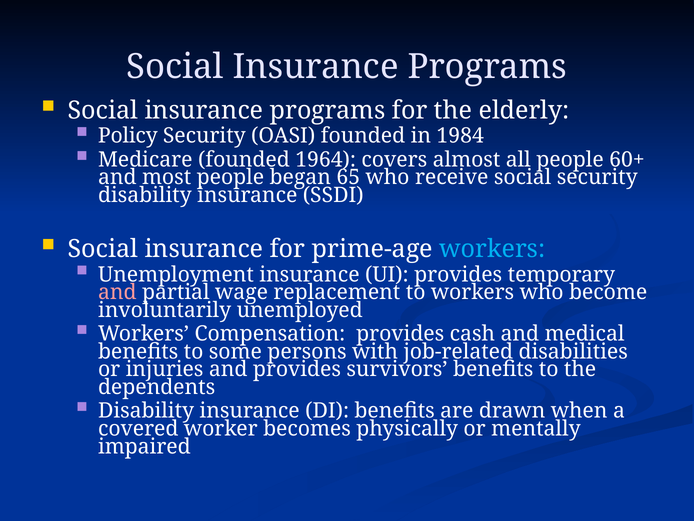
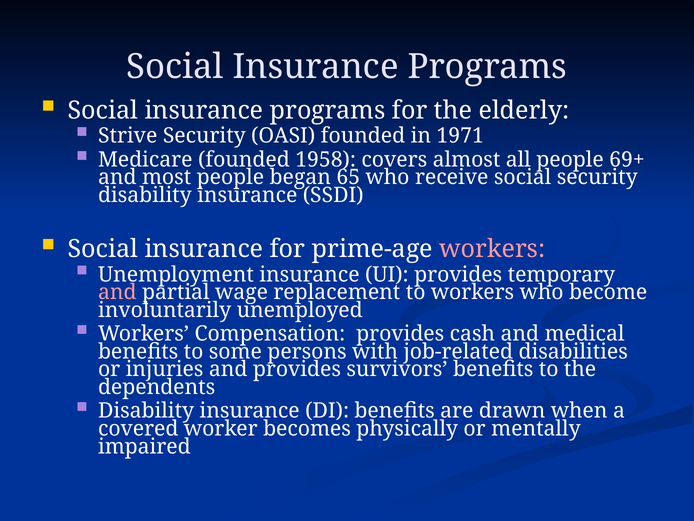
Policy: Policy -> Strive (128, 136)
1984: 1984 -> 1971 (460, 136)
1964: 1964 -> 1958 (326, 159)
60+: 60+ -> 69+ (627, 159)
workers colour: light blue -> pink (492, 249)
